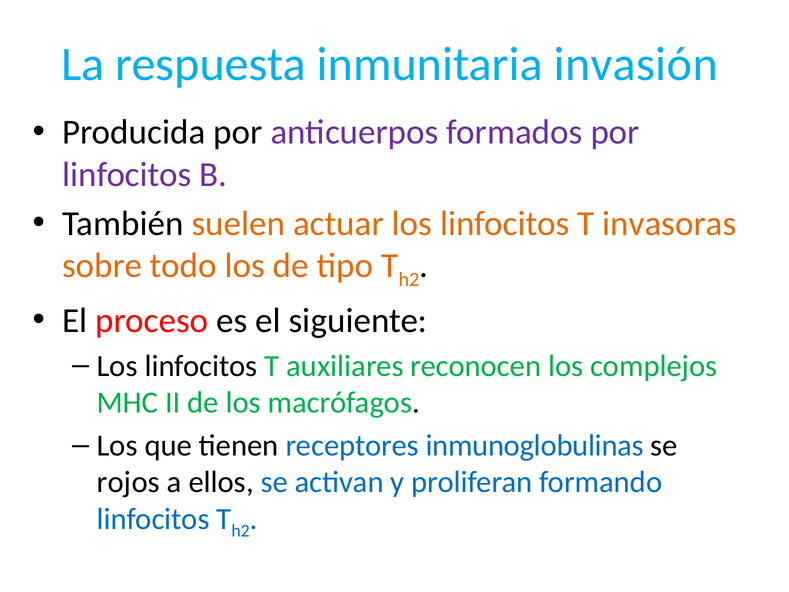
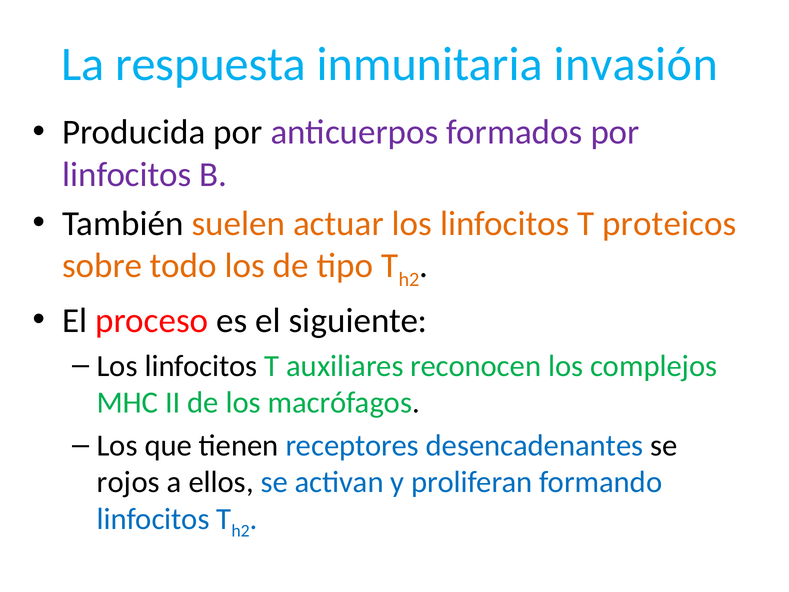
invasoras: invasoras -> proteicos (669, 224)
inmunoglobulinas: inmunoglobulinas -> desencadenantes (535, 445)
